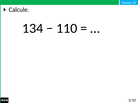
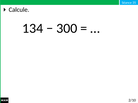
110: 110 -> 300 (67, 28)
